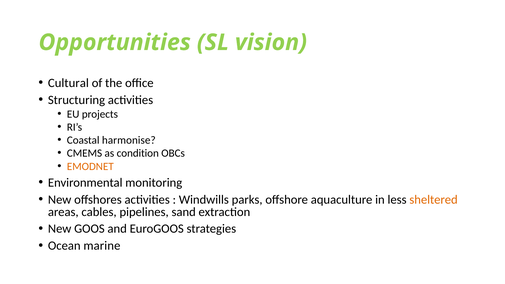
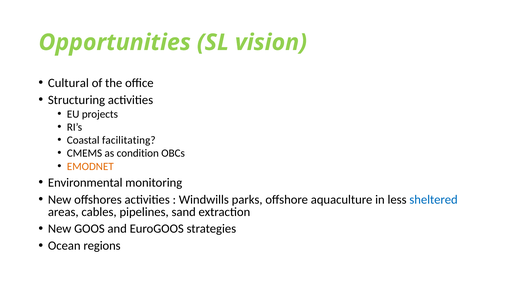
harmonise: harmonise -> facilitating (129, 140)
sheltered colour: orange -> blue (434, 200)
marine: marine -> regions (102, 246)
